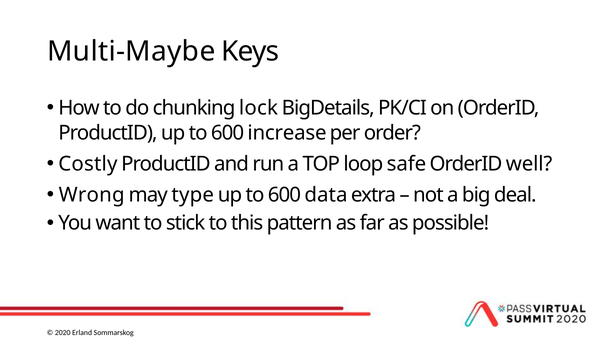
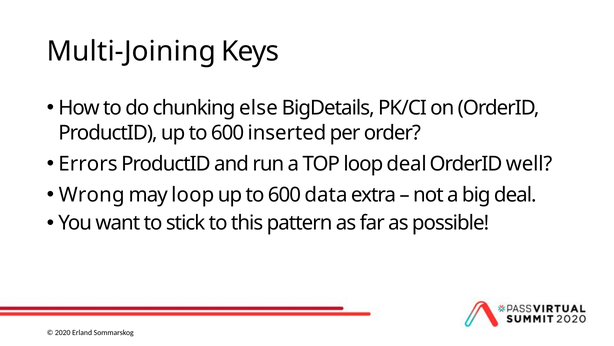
Multi-Maybe: Multi-Maybe -> Multi-Joining (131, 52)
lock: lock -> else (258, 108)
increase: increase -> inserted (287, 133)
Costly: Costly -> Errors (88, 164)
loop safe: safe -> deal (407, 164)
may type: type -> loop (193, 195)
